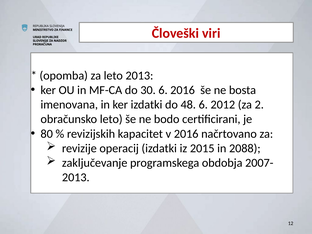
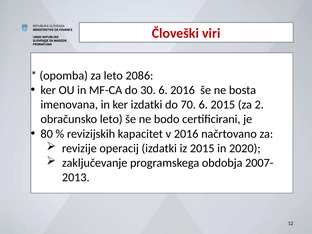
leto 2013: 2013 -> 2086 (139, 76)
48: 48 -> 70 (188, 105)
6 2012: 2012 -> 2015 (223, 105)
2088: 2088 -> 2020 (245, 148)
